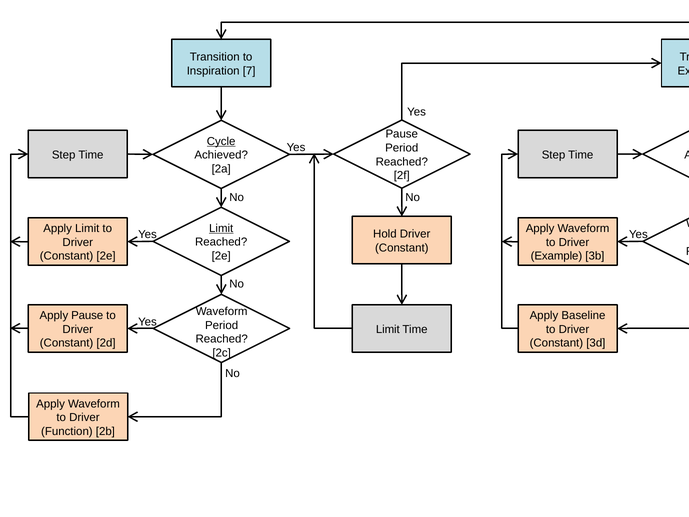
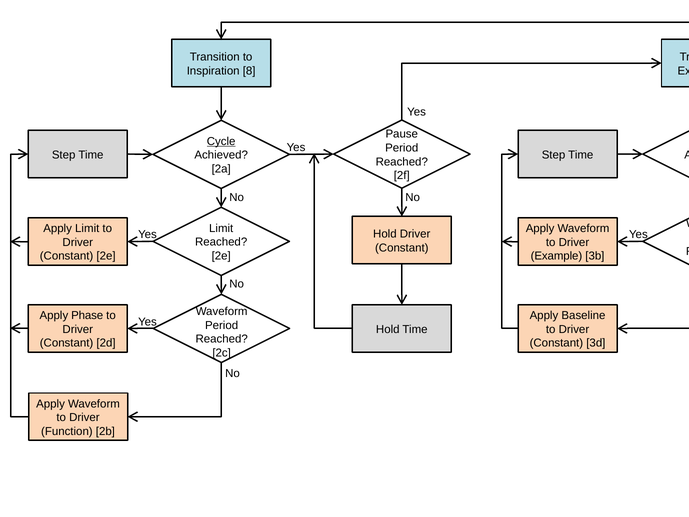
7: 7 -> 8 (249, 71)
Limit underline: present -> none (221, 228)
Apply Pause: Pause -> Phase (87, 315)
Limit: Limit -> Hold (388, 329)
